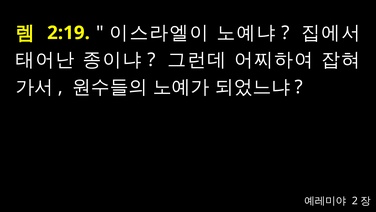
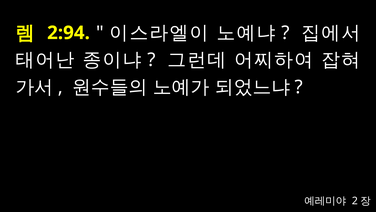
2:19: 2:19 -> 2:94 (68, 33)
